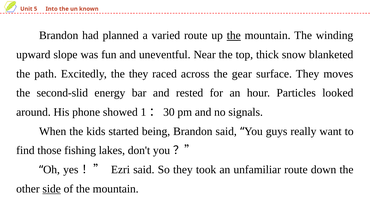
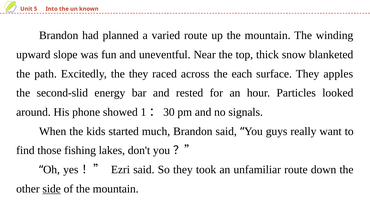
the underline: present -> none (234, 35)
gear: gear -> each (242, 74)
moves: moves -> apples (338, 74)
being: being -> much (156, 131)
